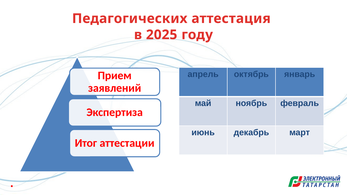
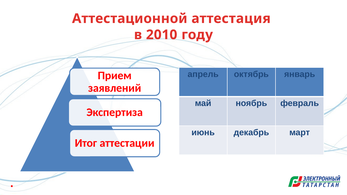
Педагогических: Педагогических -> Аттестационной (130, 19)
2025: 2025 -> 2010 (162, 35)
